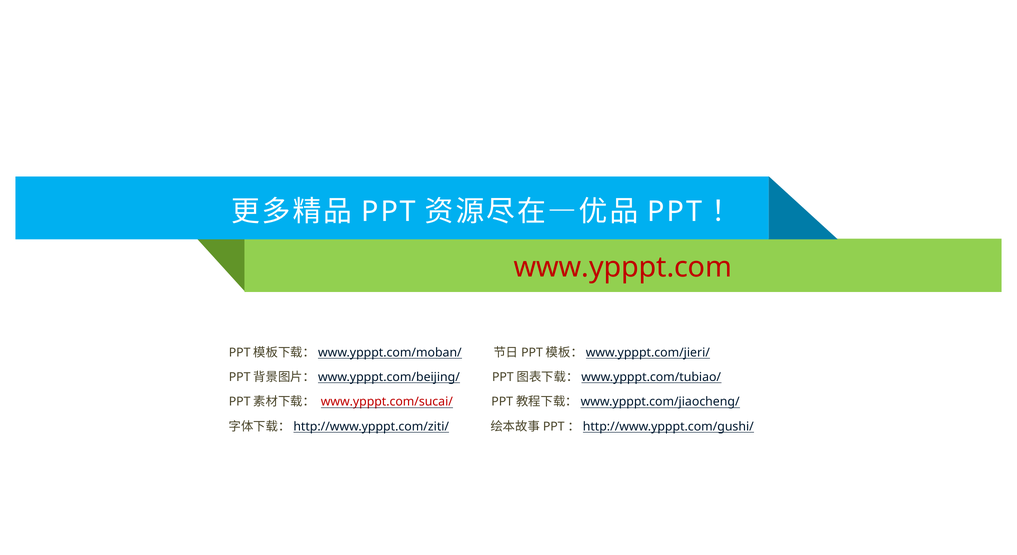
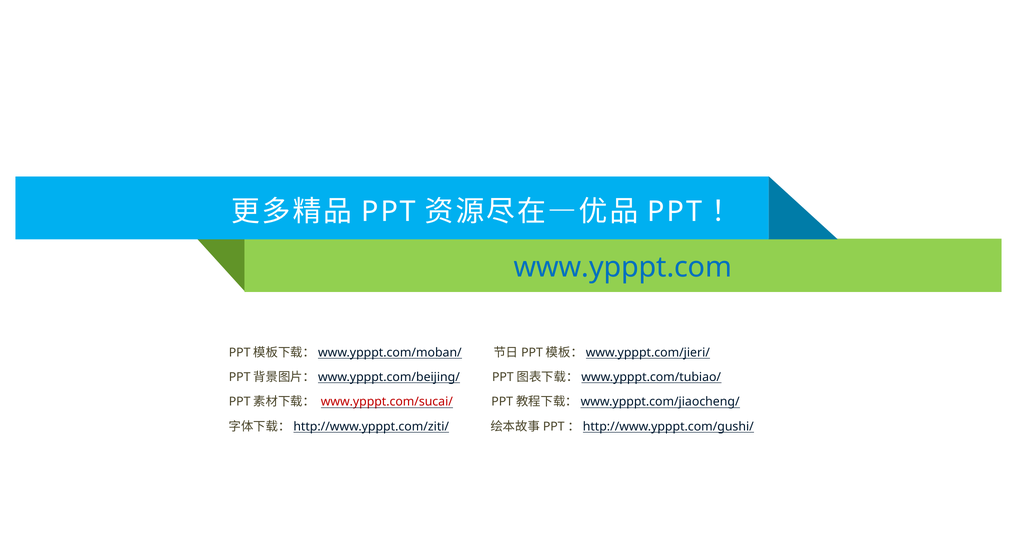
www.ypppt.com colour: red -> blue (623, 267)
